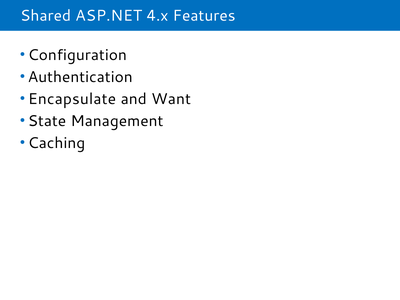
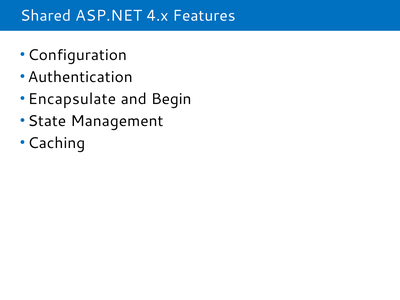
Want: Want -> Begin (171, 99)
